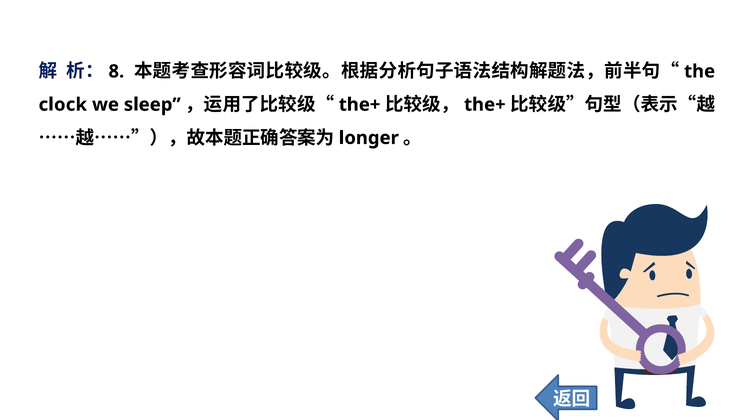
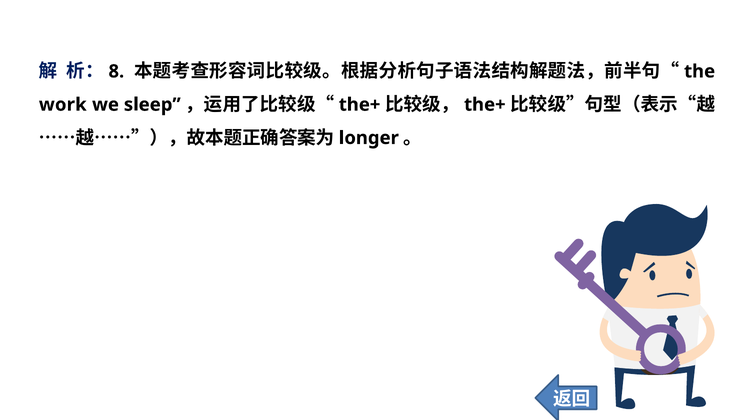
clock: clock -> work (63, 105)
